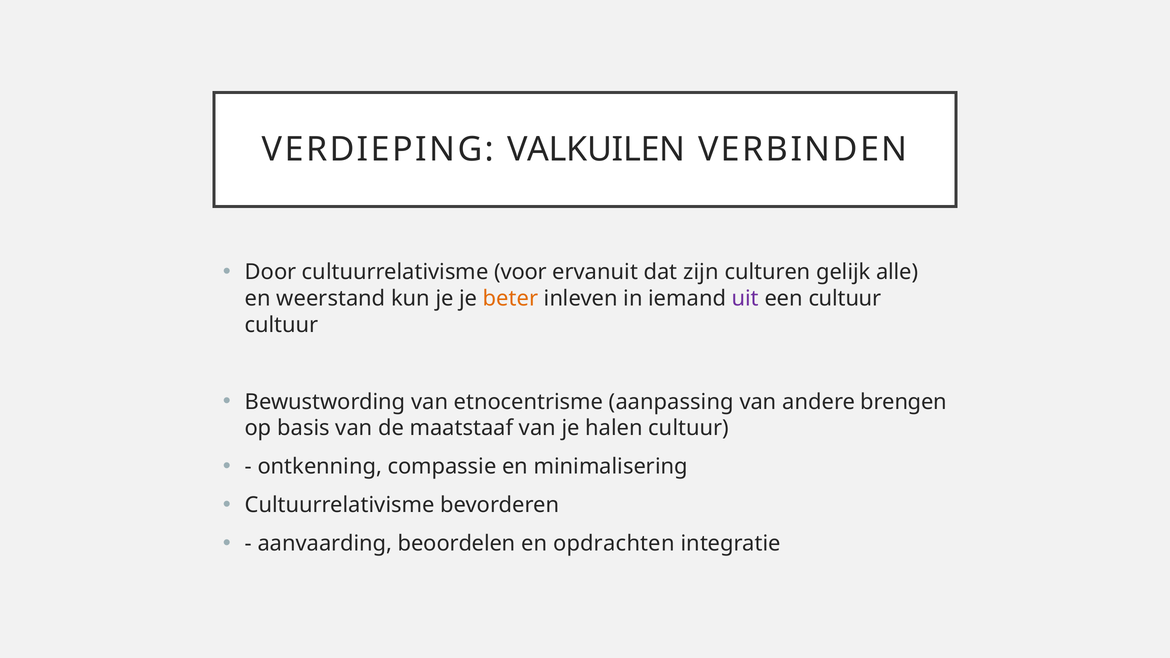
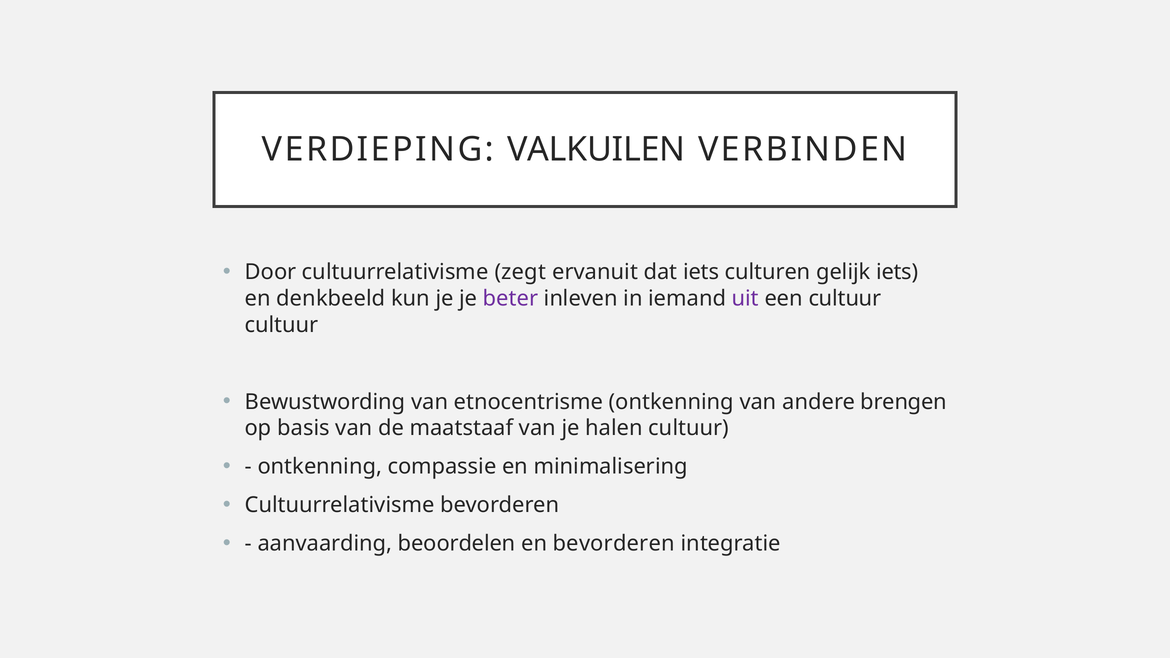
voor: voor -> zegt (520, 272)
dat zijn: zijn -> iets (701, 272)
gelijk alle: alle -> iets (897, 272)
weerstand: weerstand -> denkbeeld (331, 299)
beter colour: orange -> purple (511, 299)
etnocentrisme aanpassing: aanpassing -> ontkenning (671, 402)
en opdrachten: opdrachten -> bevorderen (614, 544)
